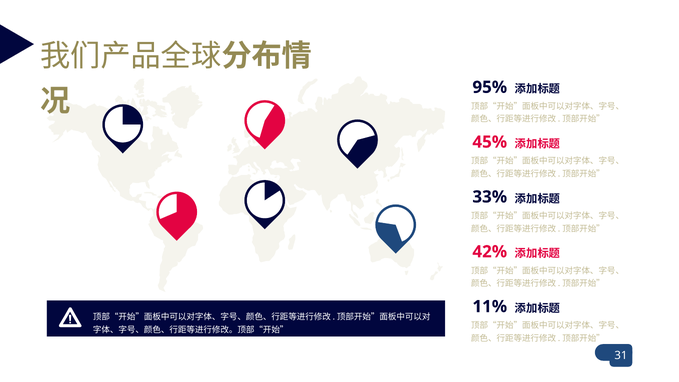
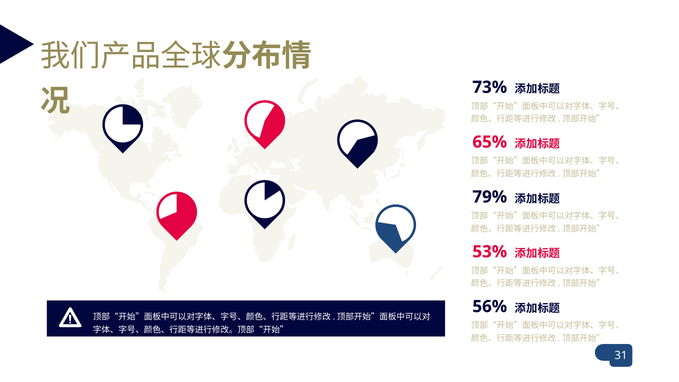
95%: 95% -> 73% (490, 87)
45%: 45% -> 65% (490, 142)
33%: 33% -> 79% (490, 197)
42%: 42% -> 53% (490, 252)
11%: 11% -> 56% (490, 306)
